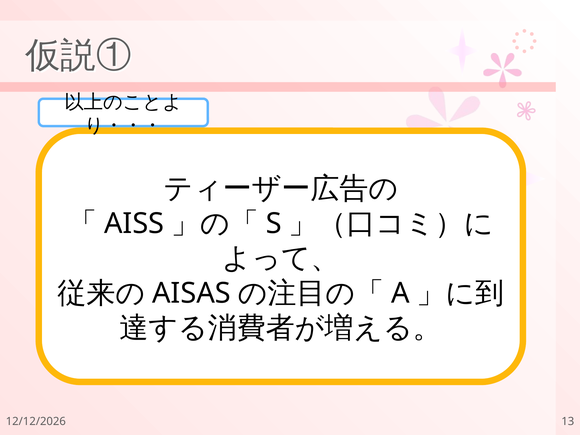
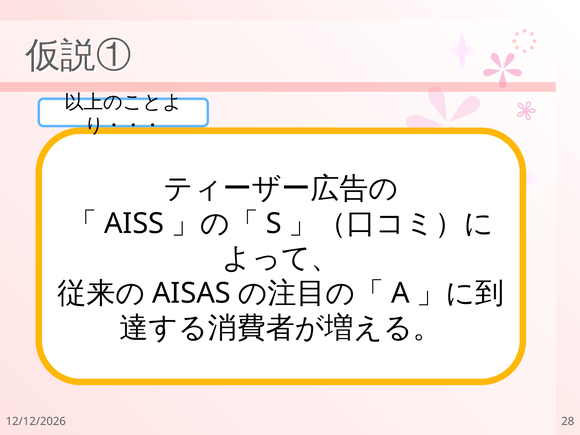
13: 13 -> 28 (568, 421)
